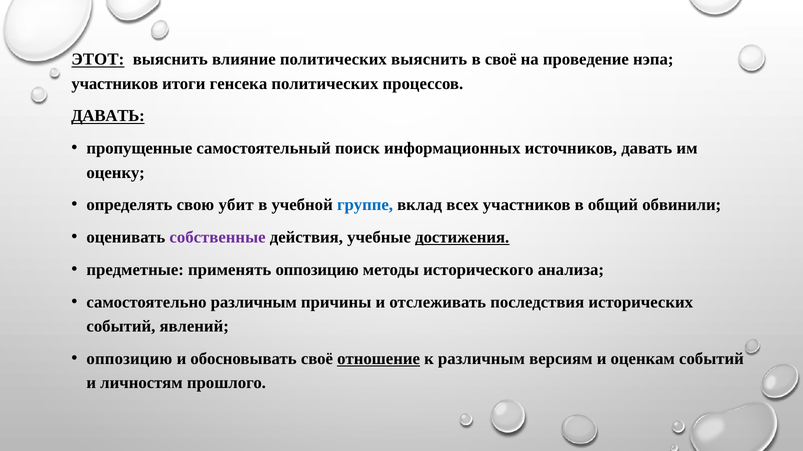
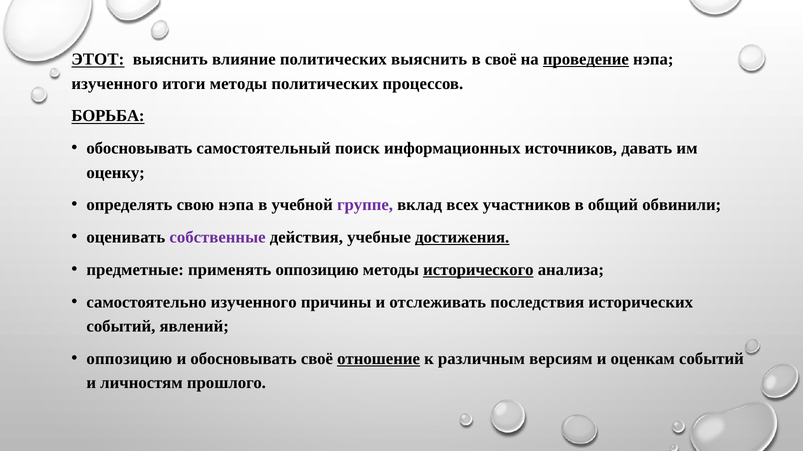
проведение underline: none -> present (586, 60)
участников: участников -> изученного (115, 84)
итоги генсека: генсека -> методы (238, 84)
ДАВАТЬ: ДАВАТЬ -> БОРЬБА (108, 116)
пропущенные: пропущенные -> обосновывать (139, 149)
свою убит: убит -> нэпа (236, 205)
группе colour: blue -> purple (365, 205)
исторического underline: none -> present (478, 270)
самостоятельно различным: различным -> изученного (254, 303)
